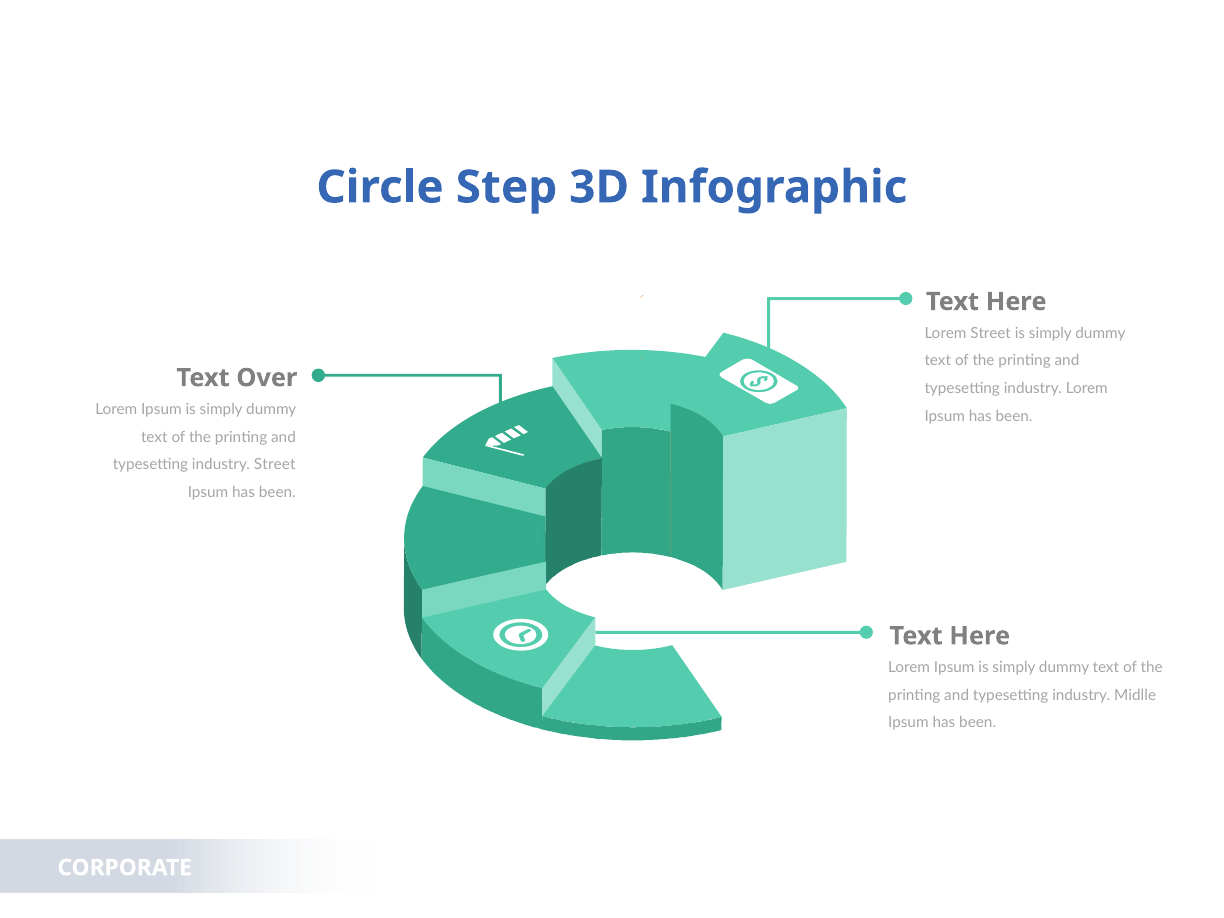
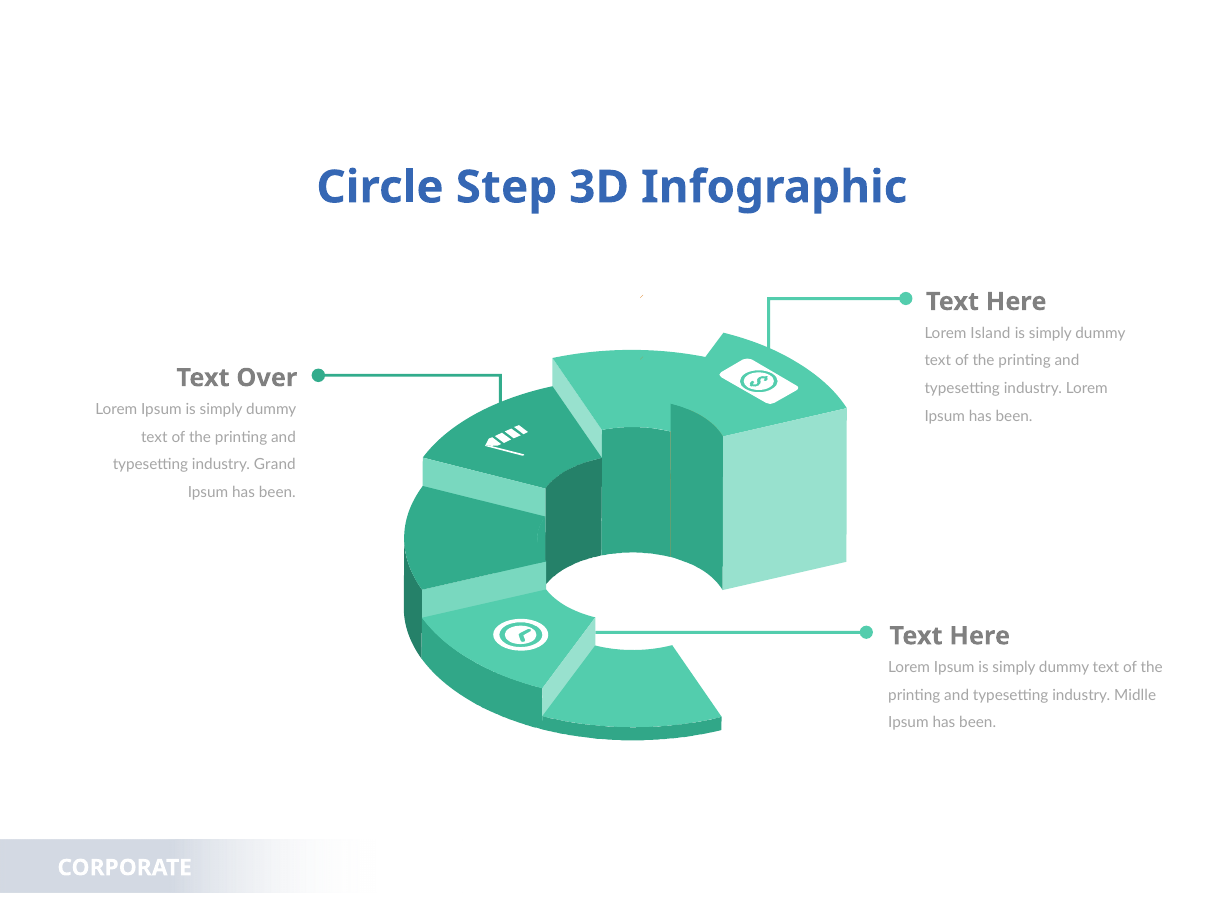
Lorem Street: Street -> Island (991, 333)
industry Street: Street -> Grand (275, 465)
